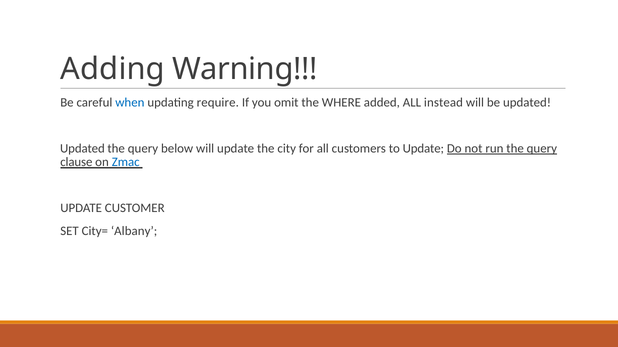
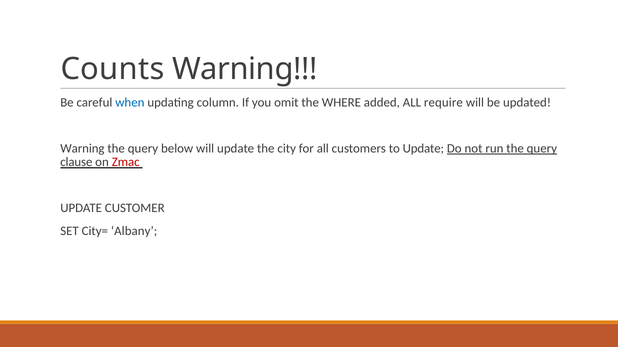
Adding: Adding -> Counts (113, 69)
require: require -> column (218, 103)
instead: instead -> require (443, 103)
Updated: Updated -> Warning (82, 149)
Zmac colour: blue -> red (126, 162)
